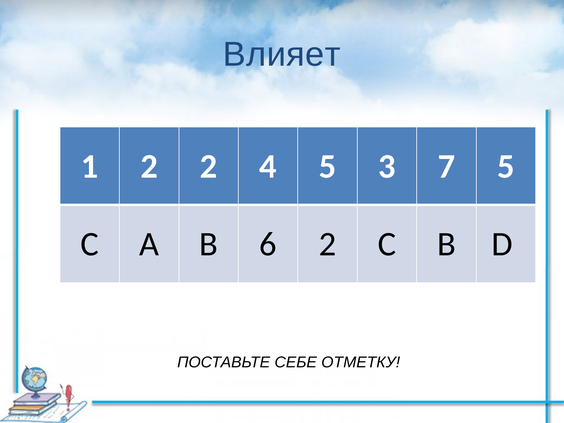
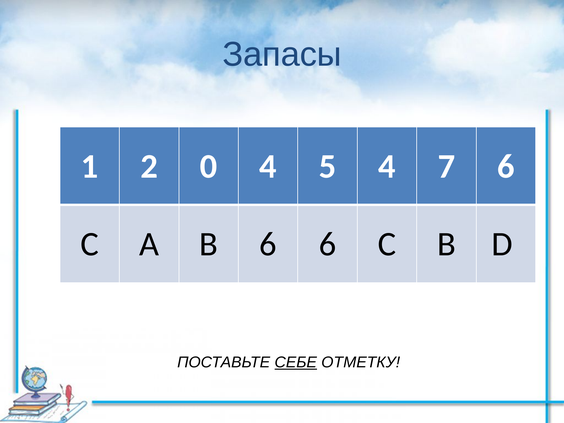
Влияет: Влияет -> Запасы (282, 55)
2 2: 2 -> 0 (209, 166)
5 3: 3 -> 4 (387, 166)
7 5: 5 -> 6 (506, 166)
6 2: 2 -> 6 (328, 244)
СЕБЕ underline: none -> present (296, 362)
